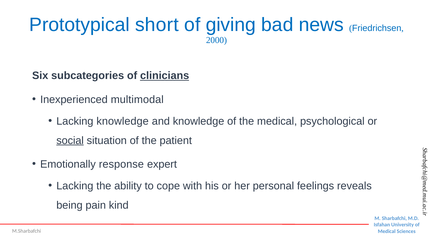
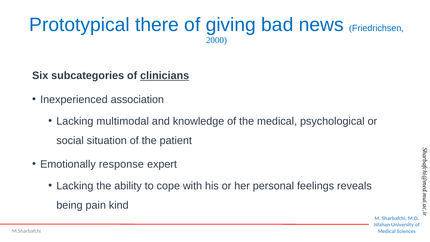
short: short -> there (157, 25)
multimodal: multimodal -> association (137, 100)
Lacking knowledge: knowledge -> multimodal (123, 121)
social underline: present -> none (70, 140)
